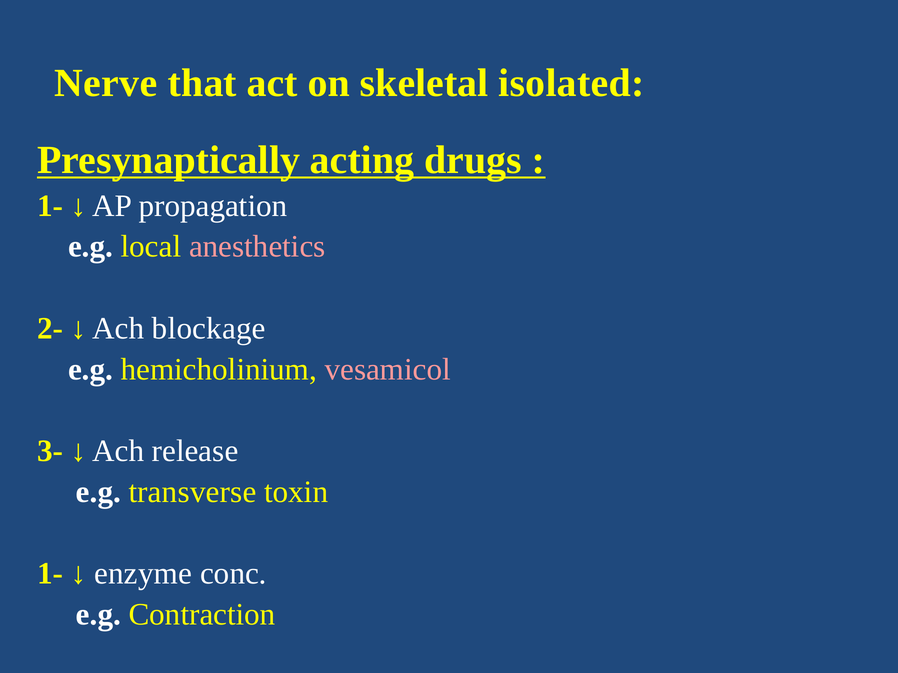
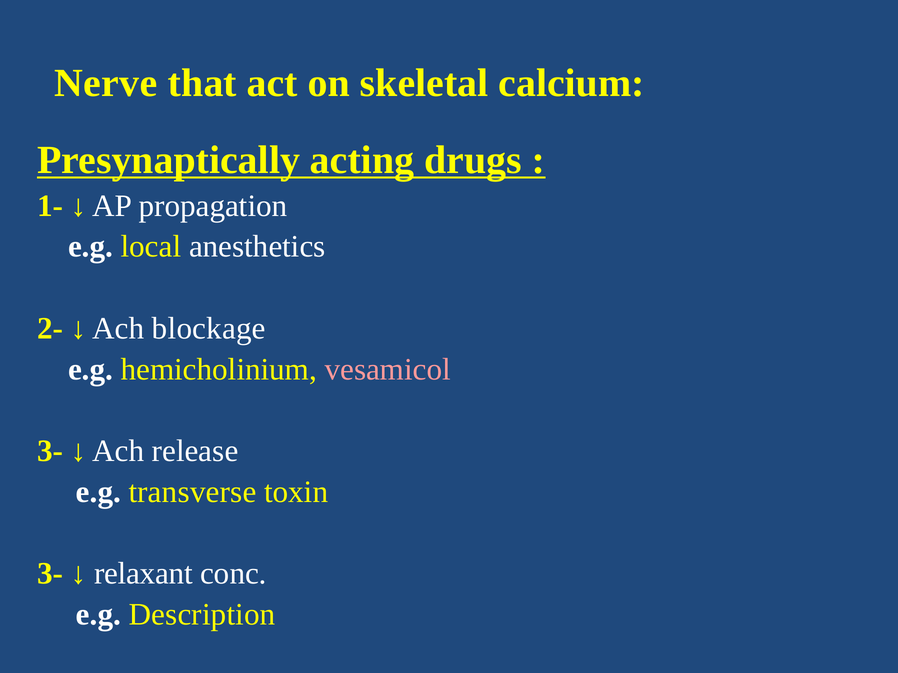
isolated: isolated -> calcium (572, 83)
anesthetics colour: pink -> white (257, 247)
1-: 1- -> 3- (50, 574)
enzyme: enzyme -> relaxant (143, 574)
Contraction: Contraction -> Description (202, 615)
